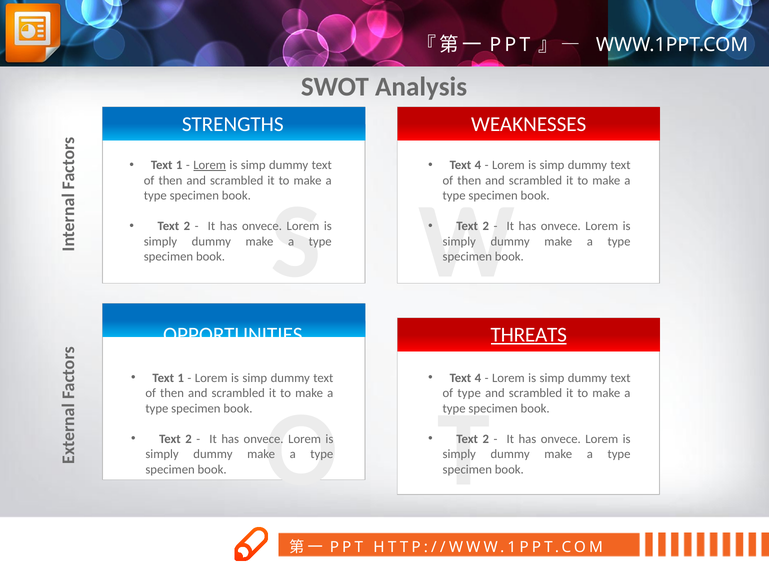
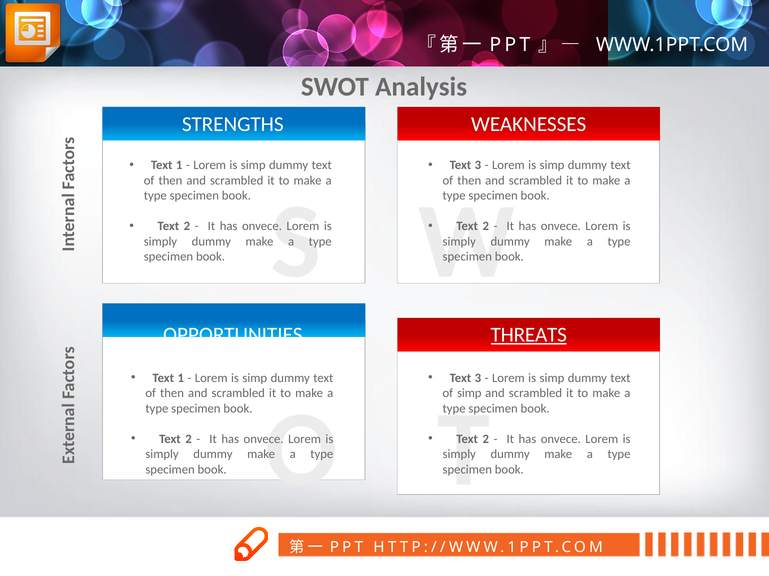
Lorem underline: present -> none (210, 165)
4: 4 -> 3 (478, 165)
4: 4 -> 3 (478, 378)
of type: type -> simp (469, 394)
